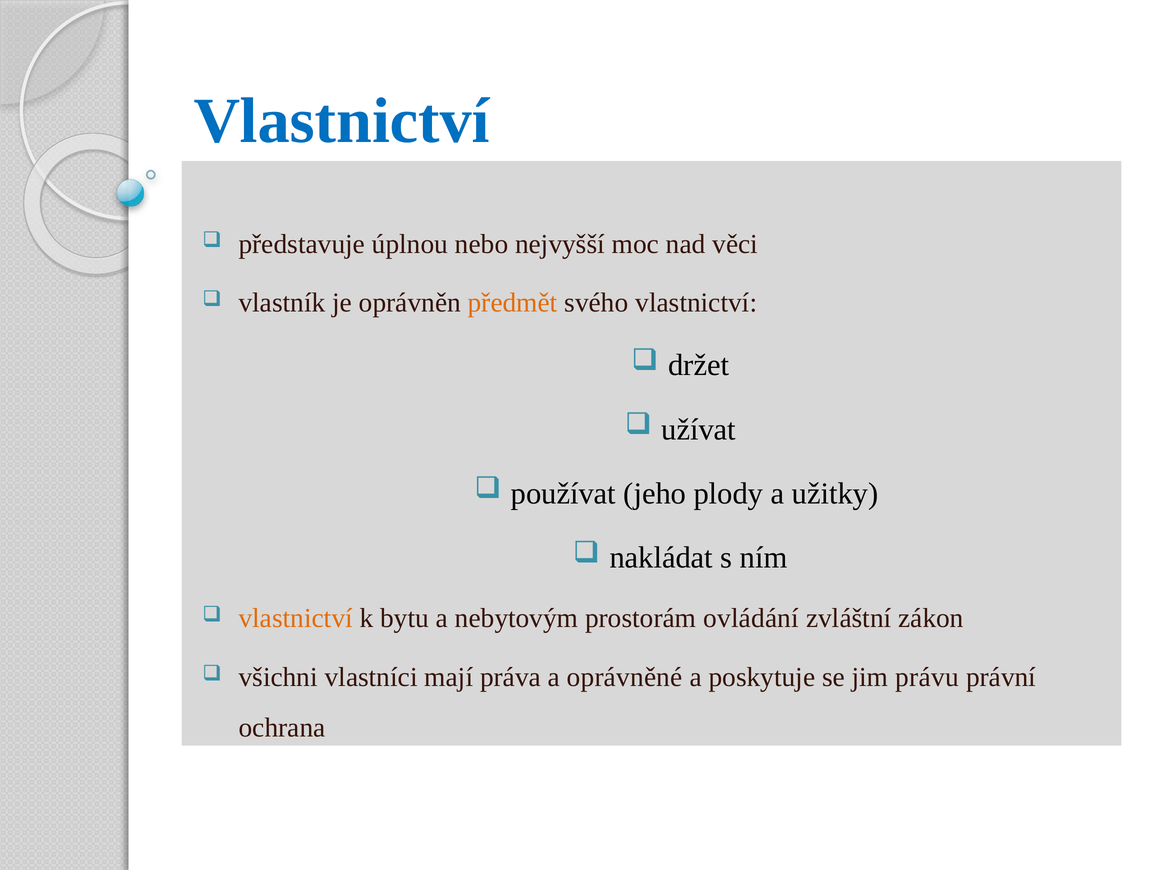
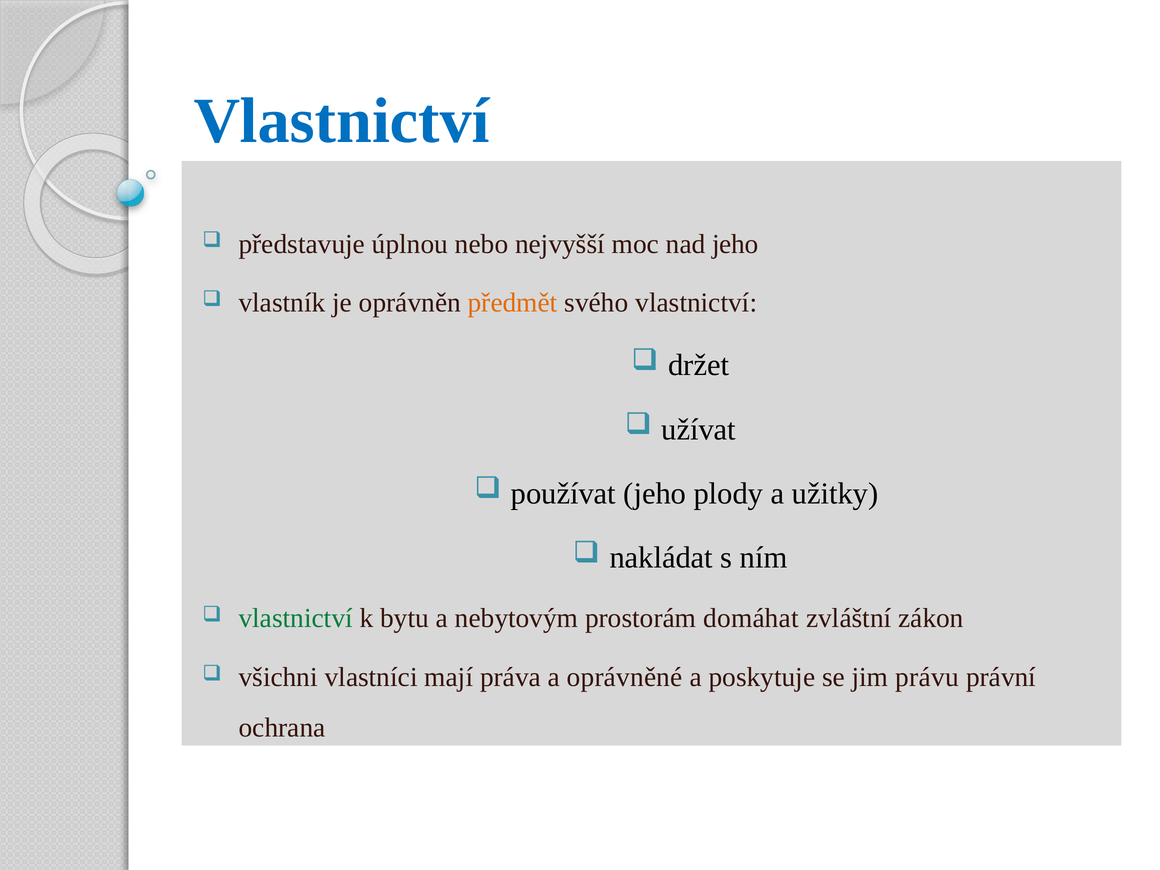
nad věci: věci -> jeho (735, 244)
vlastnictví colour: orange -> green (296, 618)
ovládání: ovládání -> domáhat (751, 618)
